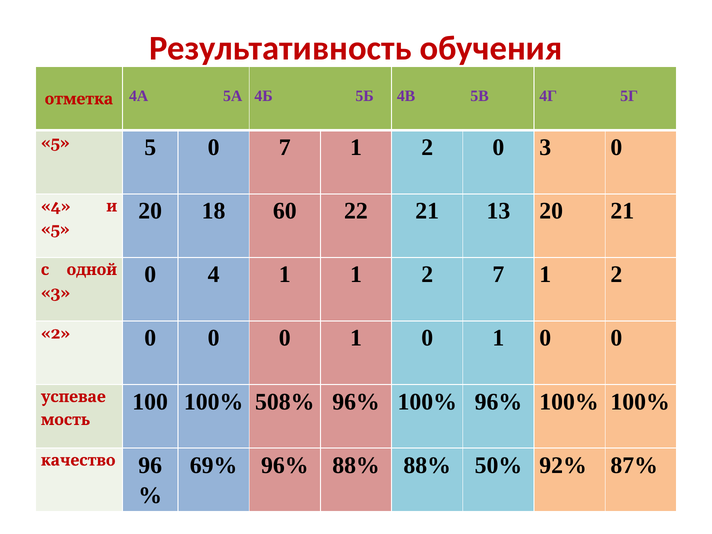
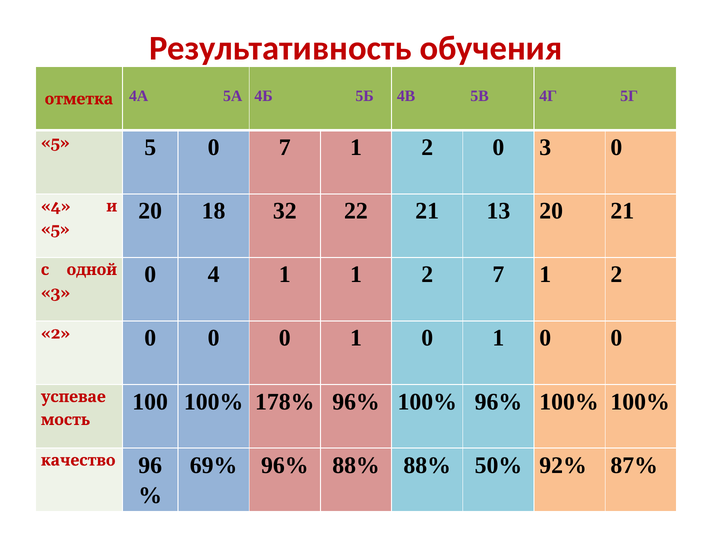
60: 60 -> 32 (285, 211)
508%: 508% -> 178% (285, 402)
